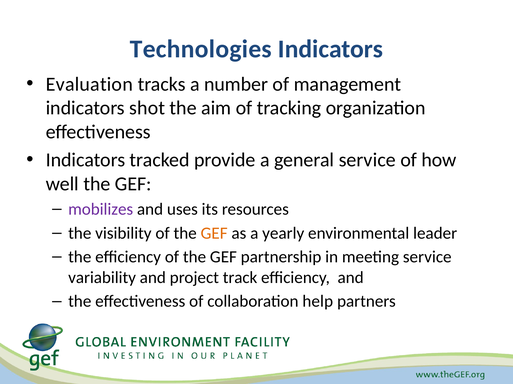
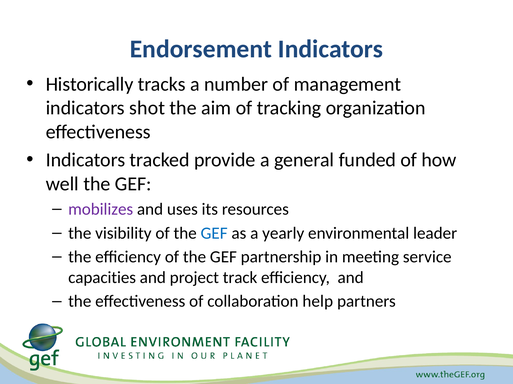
Technologies: Technologies -> Endorsement (201, 49)
Evaluation: Evaluation -> Historically (90, 84)
general service: service -> funded (367, 160)
GEF colour: orange -> blue (214, 234)
variability: variability -> capacities (102, 278)
